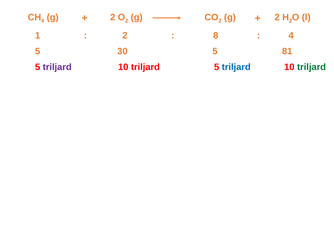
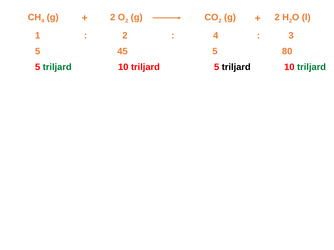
8: 8 -> 4 (216, 36)
4: 4 -> 3 (291, 36)
30: 30 -> 45 (122, 52)
81: 81 -> 80 (287, 52)
triljard colour: purple -> green (57, 67)
triljard colour: blue -> black (236, 67)
